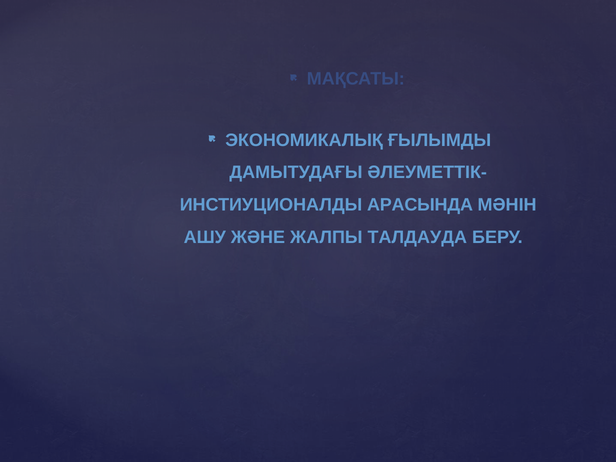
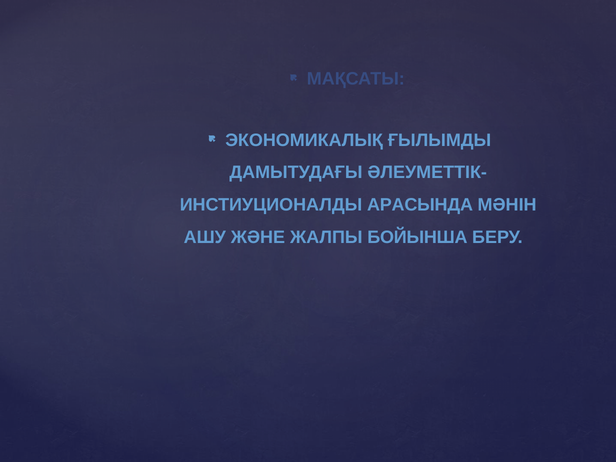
ТАЛДАУДА: ТАЛДАУДА -> БОЙЫНША (417, 237)
